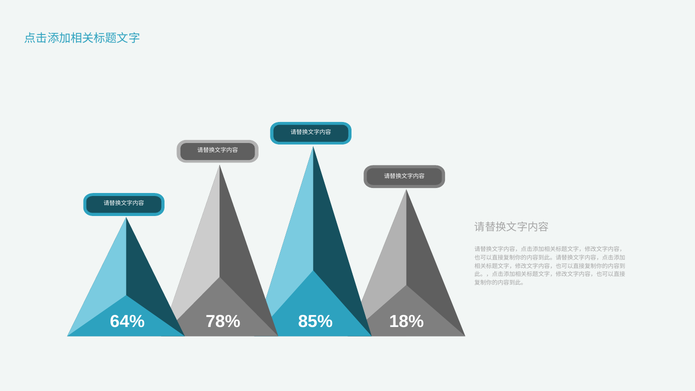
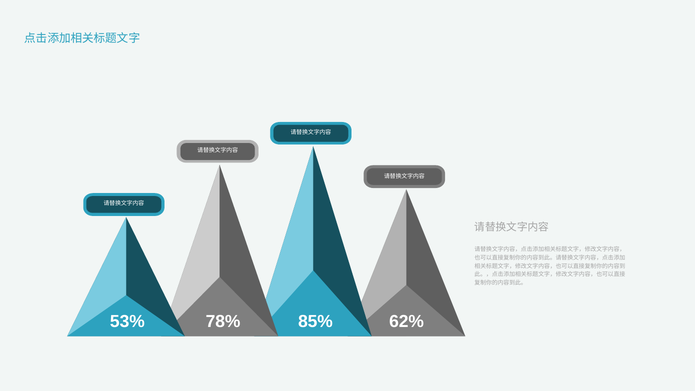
64%: 64% -> 53% (127, 321)
18%: 18% -> 62% (407, 321)
